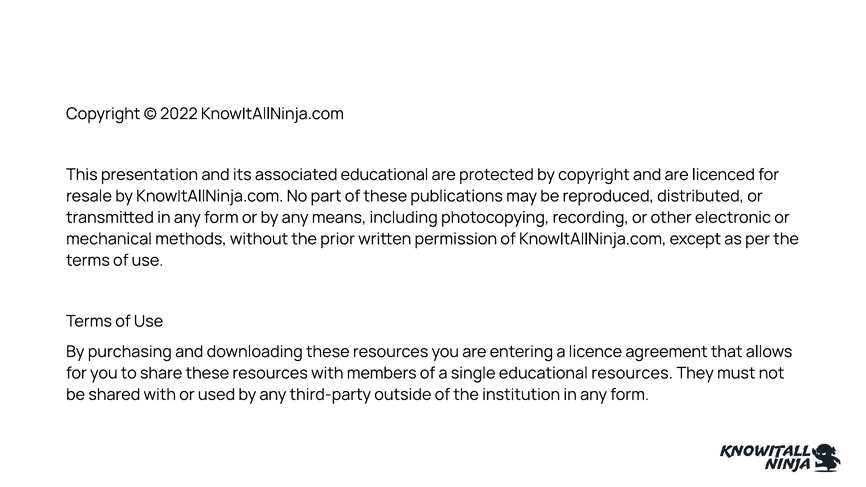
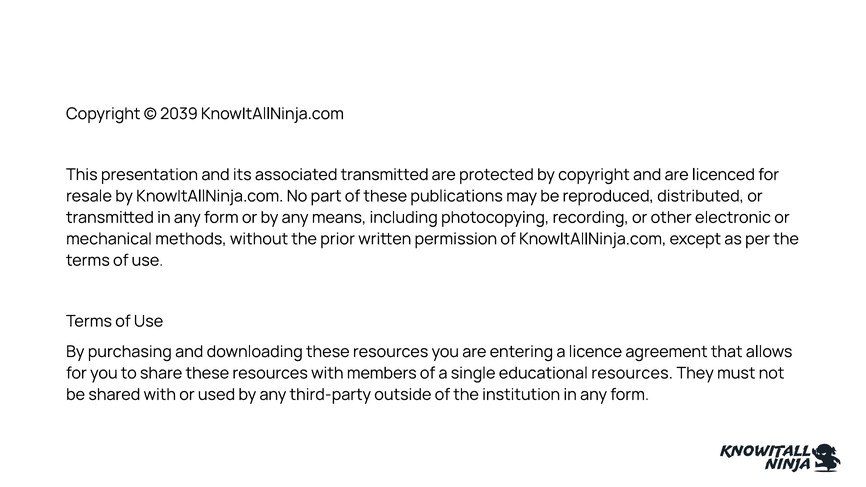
2022: 2022 -> 2039 (179, 114)
associated educational: educational -> transmitted (385, 175)
